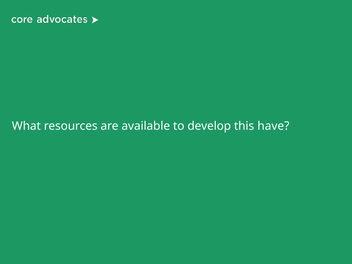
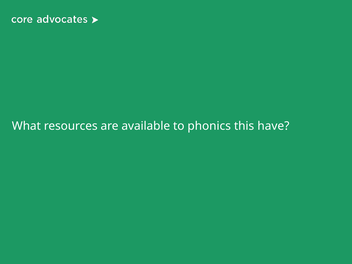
develop: develop -> phonics (209, 126)
